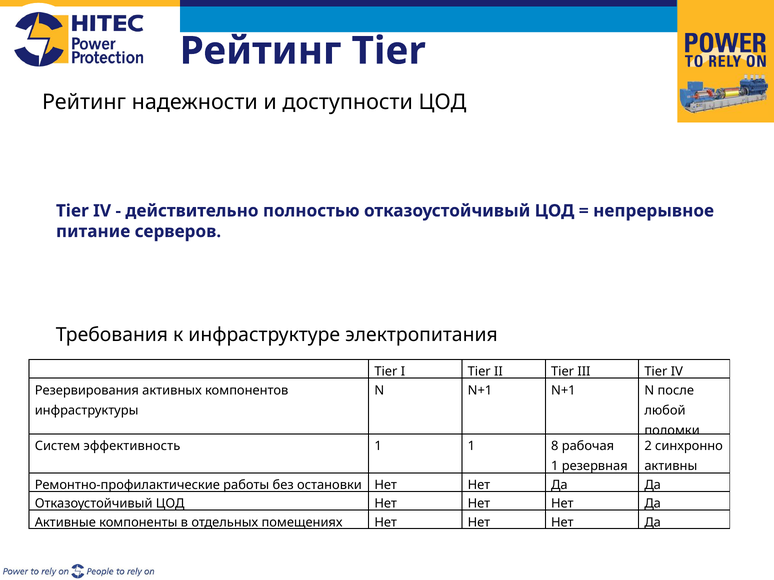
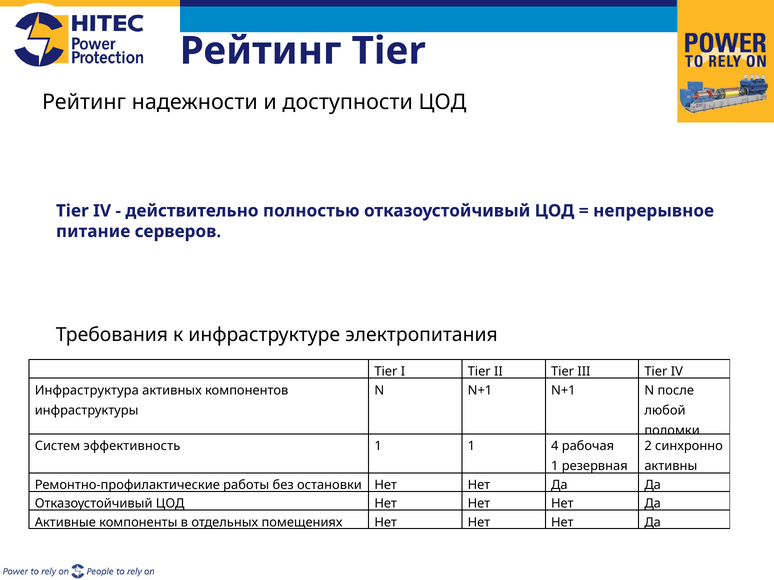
Резервирования: Резервирования -> Инфраструктура (87, 391)
8: 8 -> 4 (555, 446)
